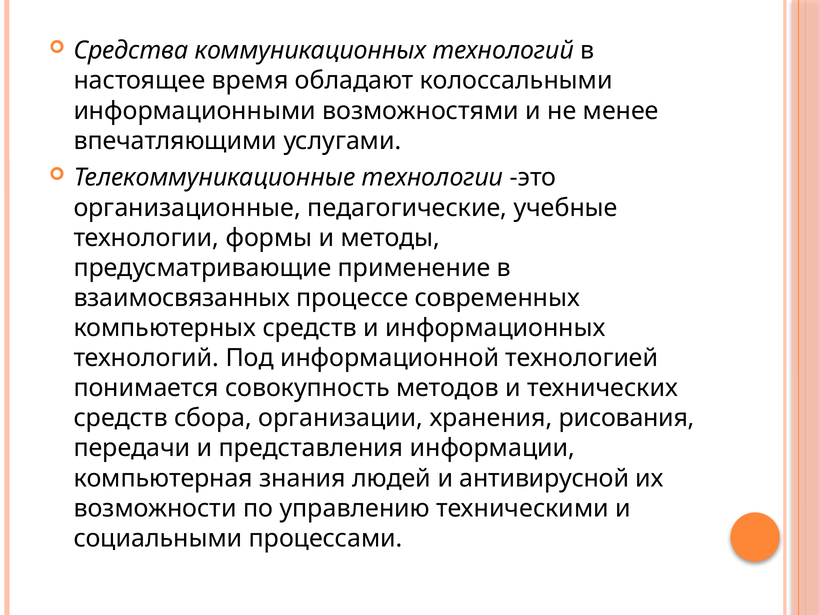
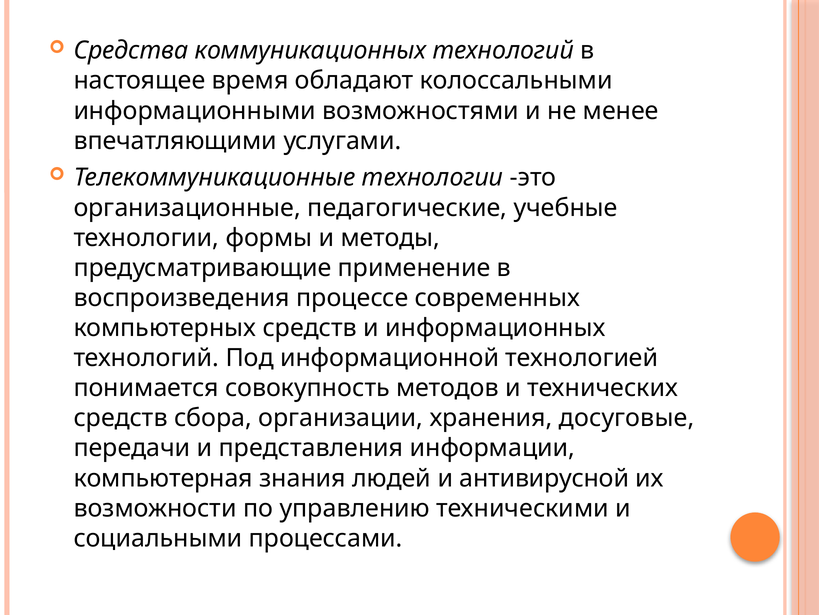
взаимосвязанных: взаимосвязанных -> воспроизведения (182, 298)
рисования: рисования -> досуговые (627, 418)
